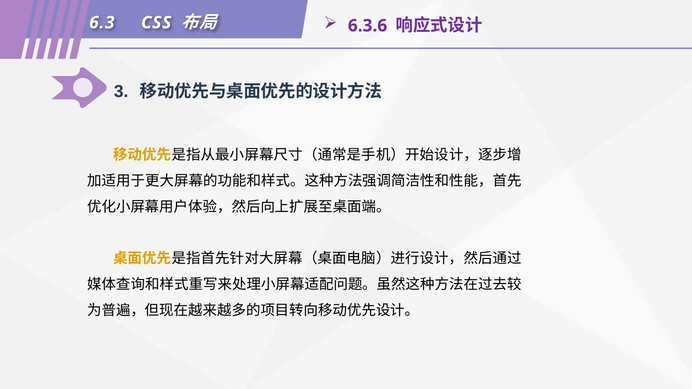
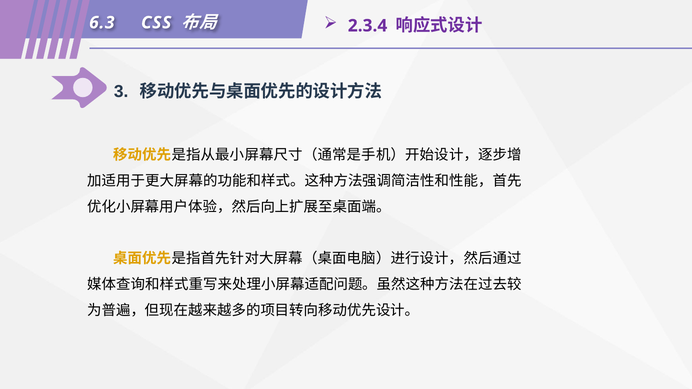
6.3.6: 6.3.6 -> 2.3.4 (368, 26)
